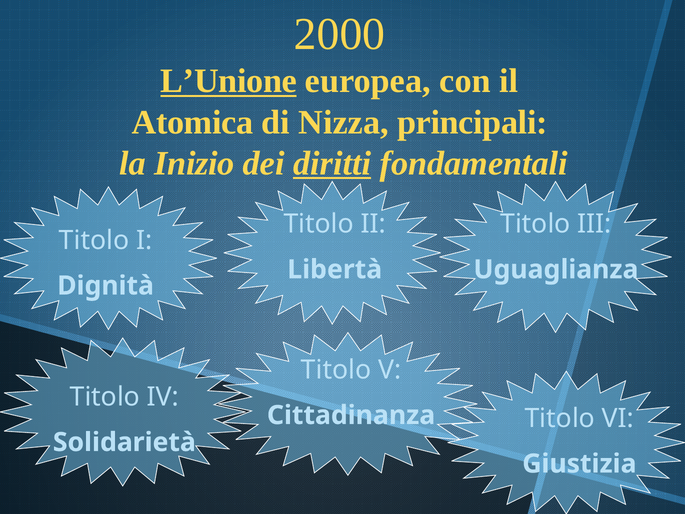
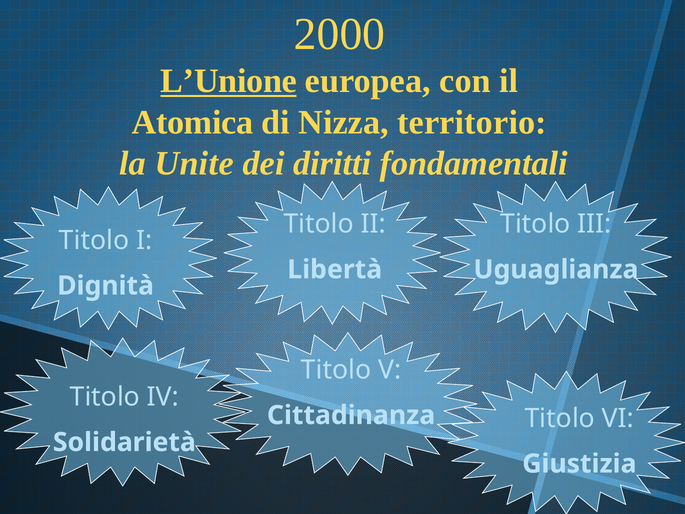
principali: principali -> territorio (472, 122)
Inizio: Inizio -> Unite (194, 163)
diritti underline: present -> none (332, 163)
